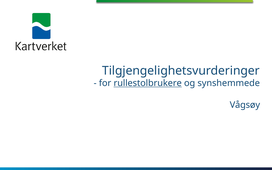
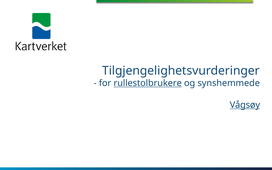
Vågsøy underline: none -> present (245, 105)
